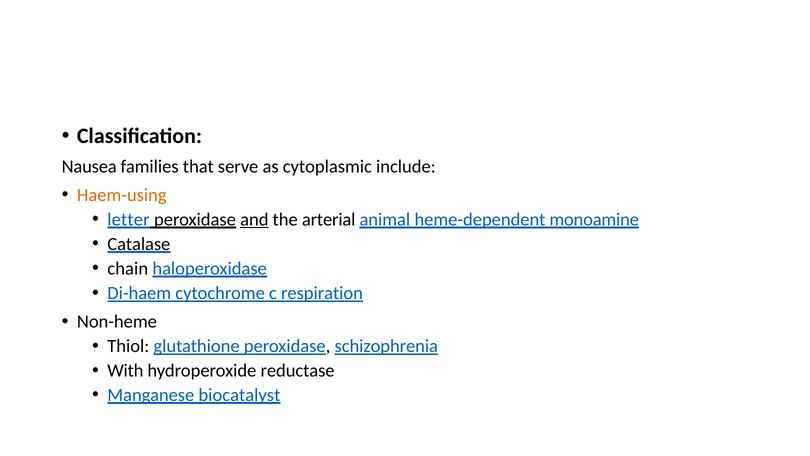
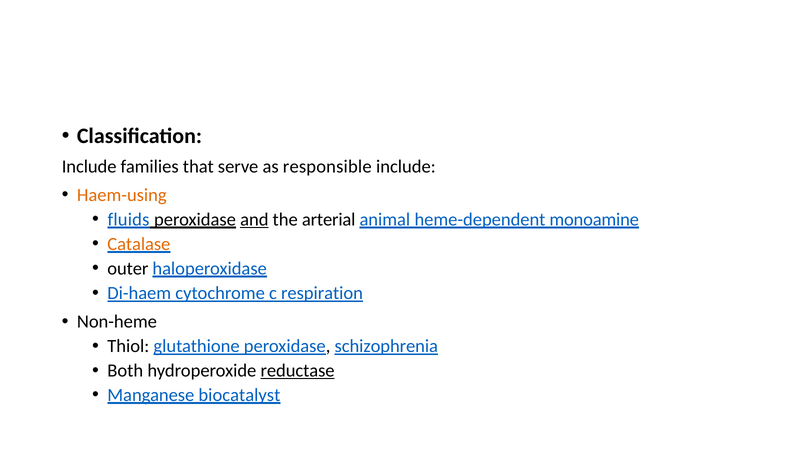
Nausea: Nausea -> Include (89, 166)
cytoplasmic: cytoplasmic -> responsible (327, 166)
letter: letter -> fluids (128, 219)
Catalase colour: black -> orange (139, 244)
chain: chain -> outer (128, 268)
With: With -> Both (125, 370)
reductase underline: none -> present (298, 370)
